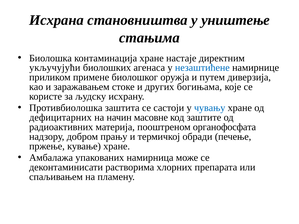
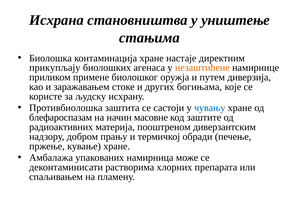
укључујући: укључујући -> прикупљају (55, 68)
незаштићене colour: blue -> orange (202, 68)
дефицитарних: дефицитарних -> блефароспазам (61, 118)
органофосфата: органофосфата -> диверзантским (224, 127)
